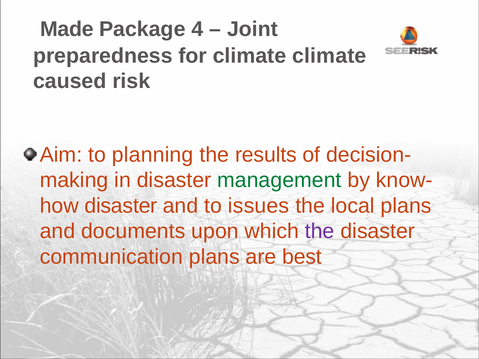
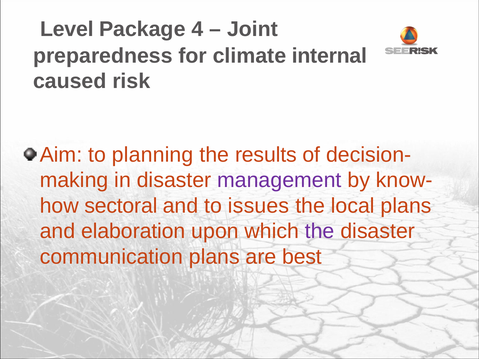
Made: Made -> Level (67, 29)
climate climate: climate -> internal (329, 56)
management colour: green -> purple (279, 180)
disaster: disaster -> sectoral (121, 206)
documents: documents -> elaboration (133, 231)
